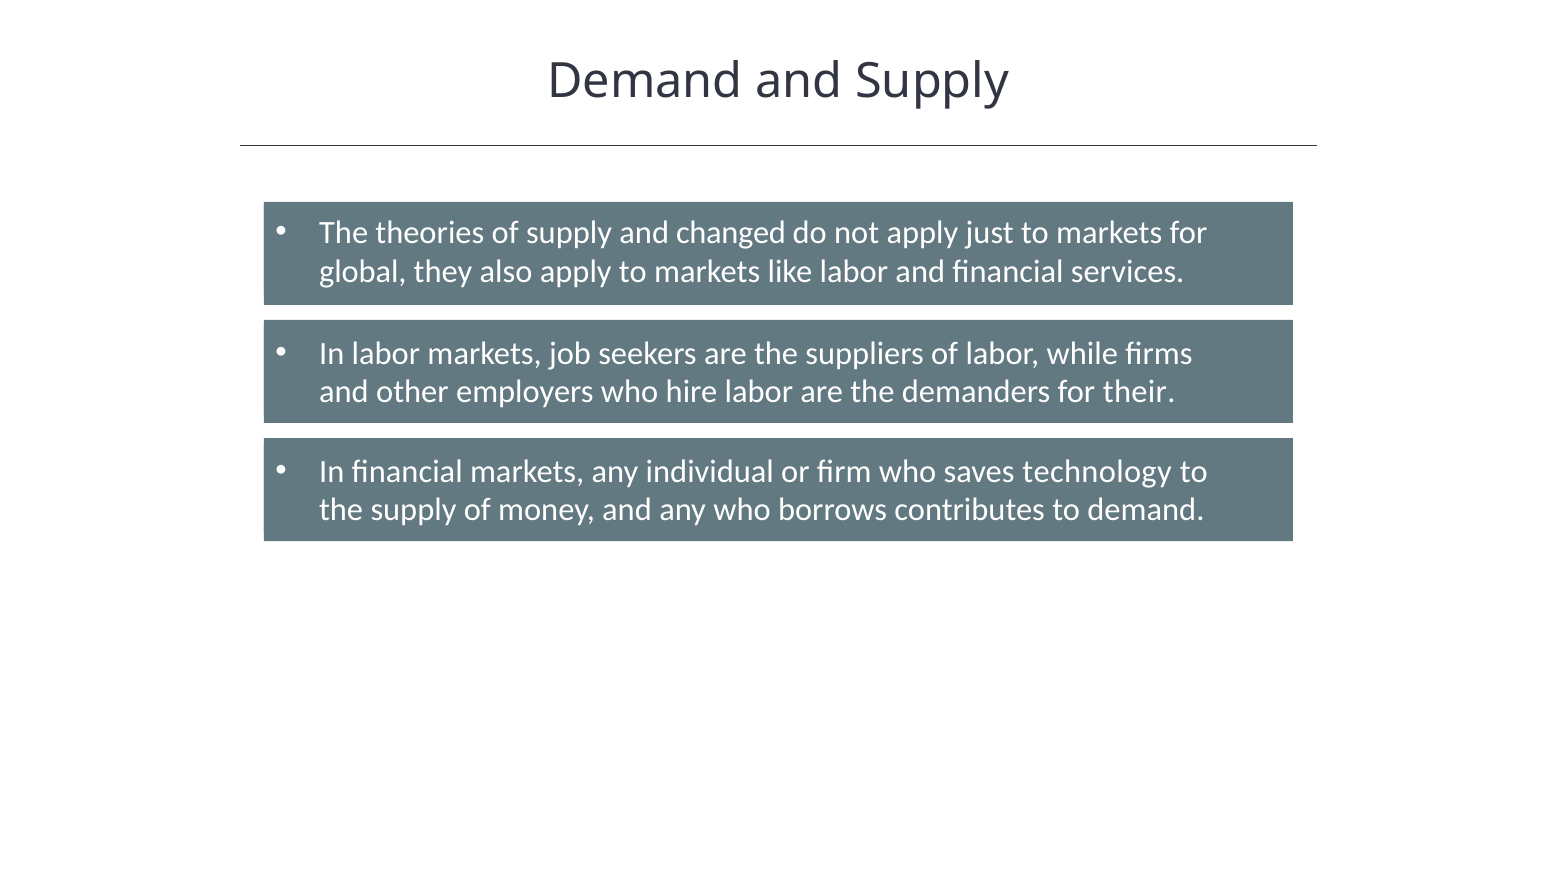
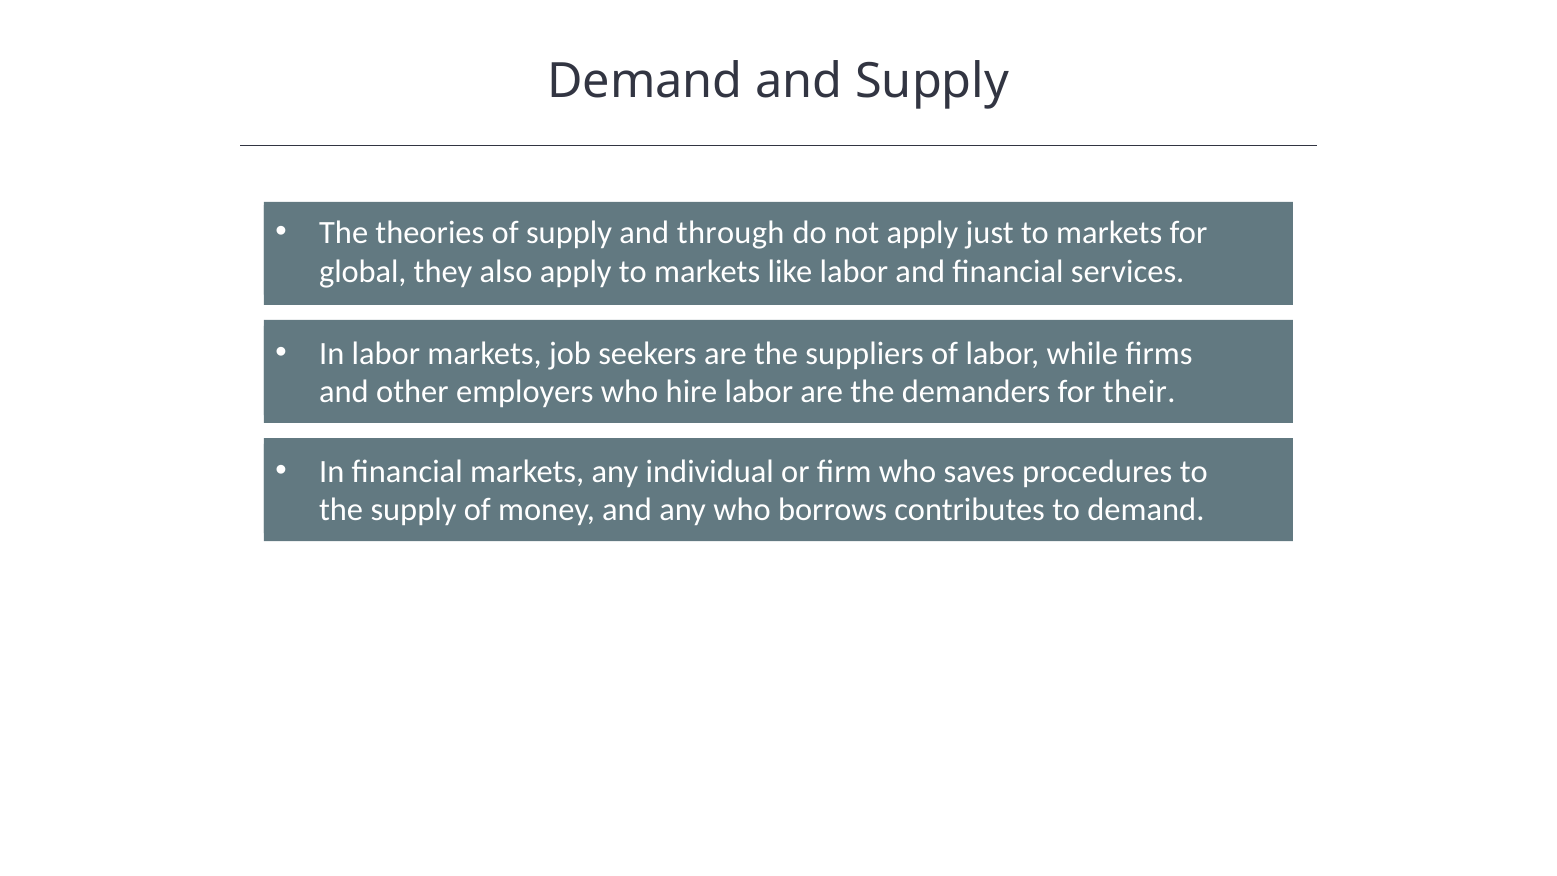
changed: changed -> through (731, 233)
technology: technology -> procedures (1097, 471)
